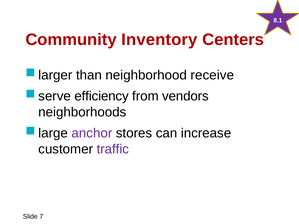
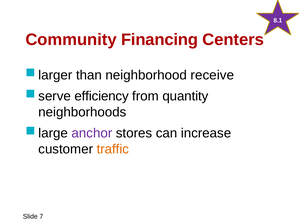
Inventory: Inventory -> Financing (160, 40)
vendors: vendors -> quantity (185, 96)
traffic colour: purple -> orange (113, 149)
